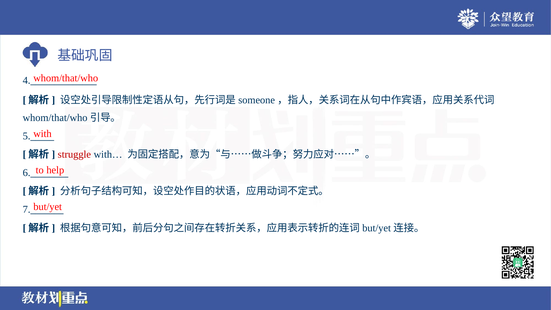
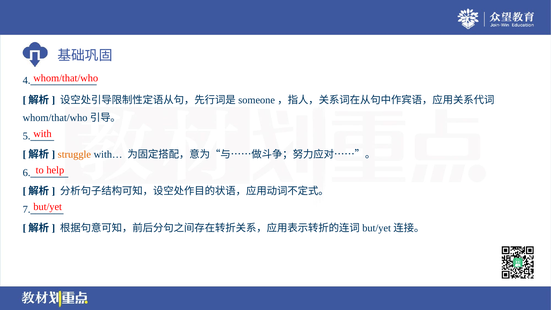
struggle colour: red -> orange (74, 155)
